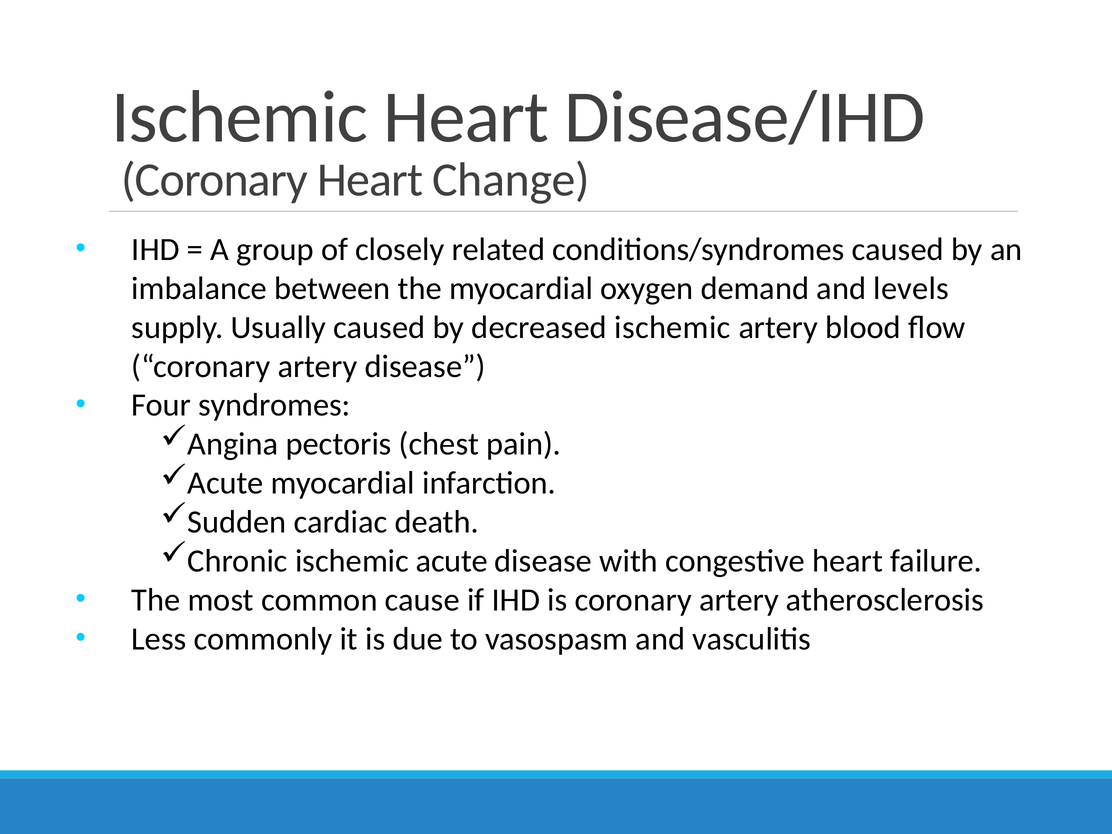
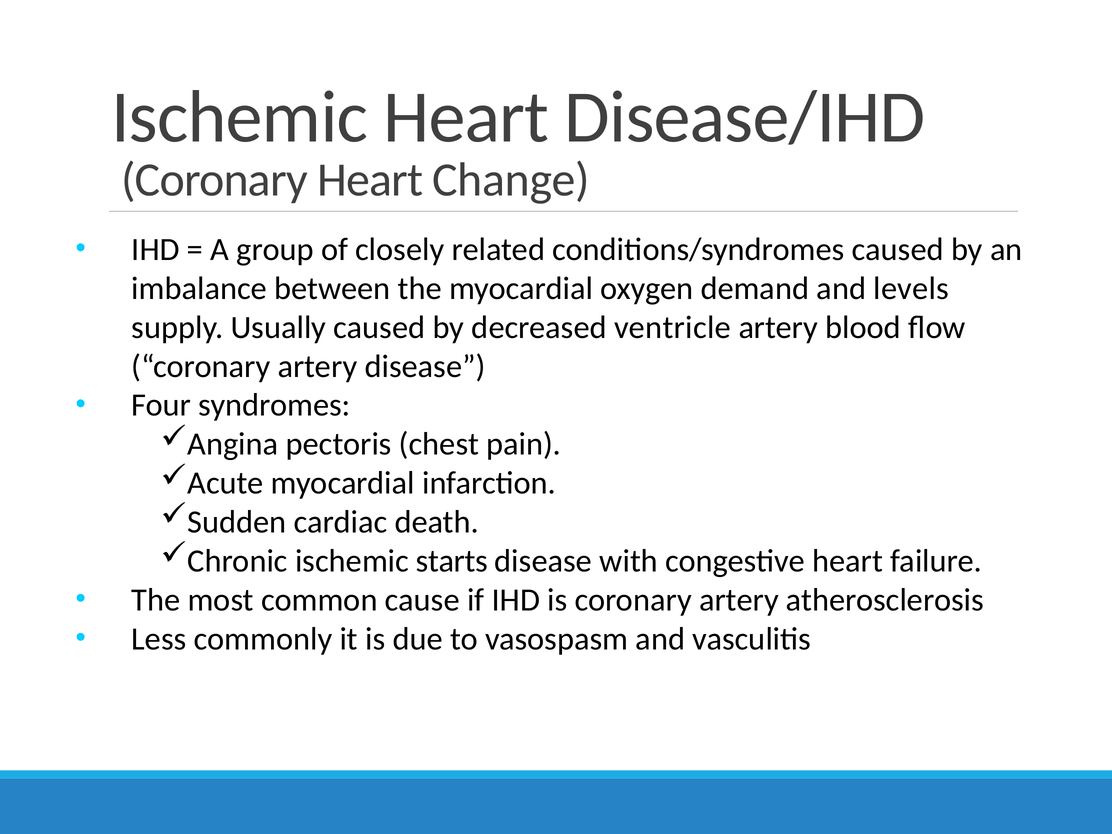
decreased ischemic: ischemic -> ventricle (672, 327)
ischemic acute: acute -> starts (452, 561)
